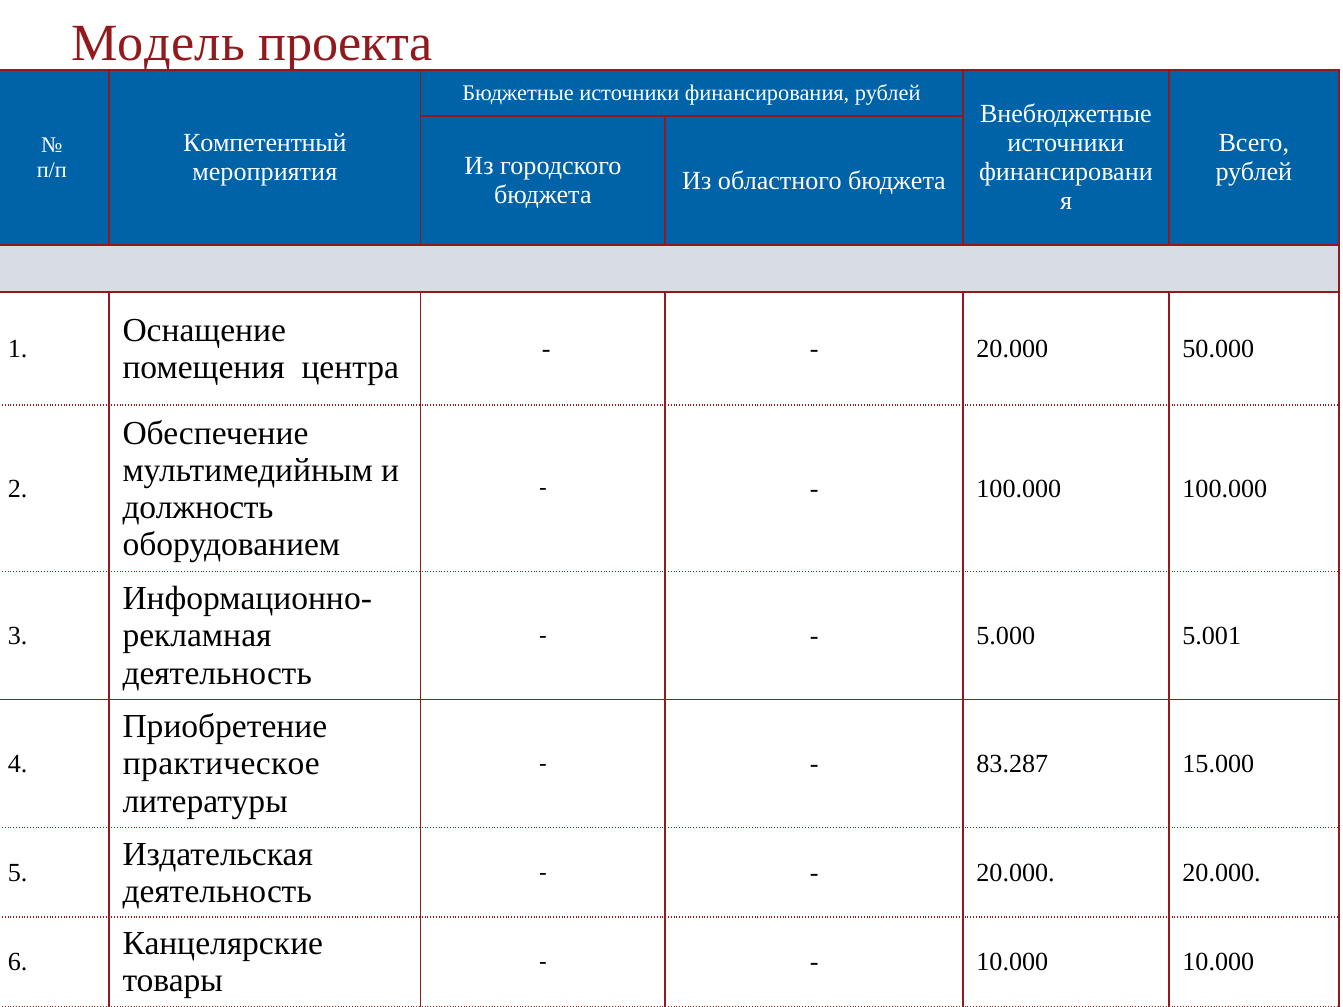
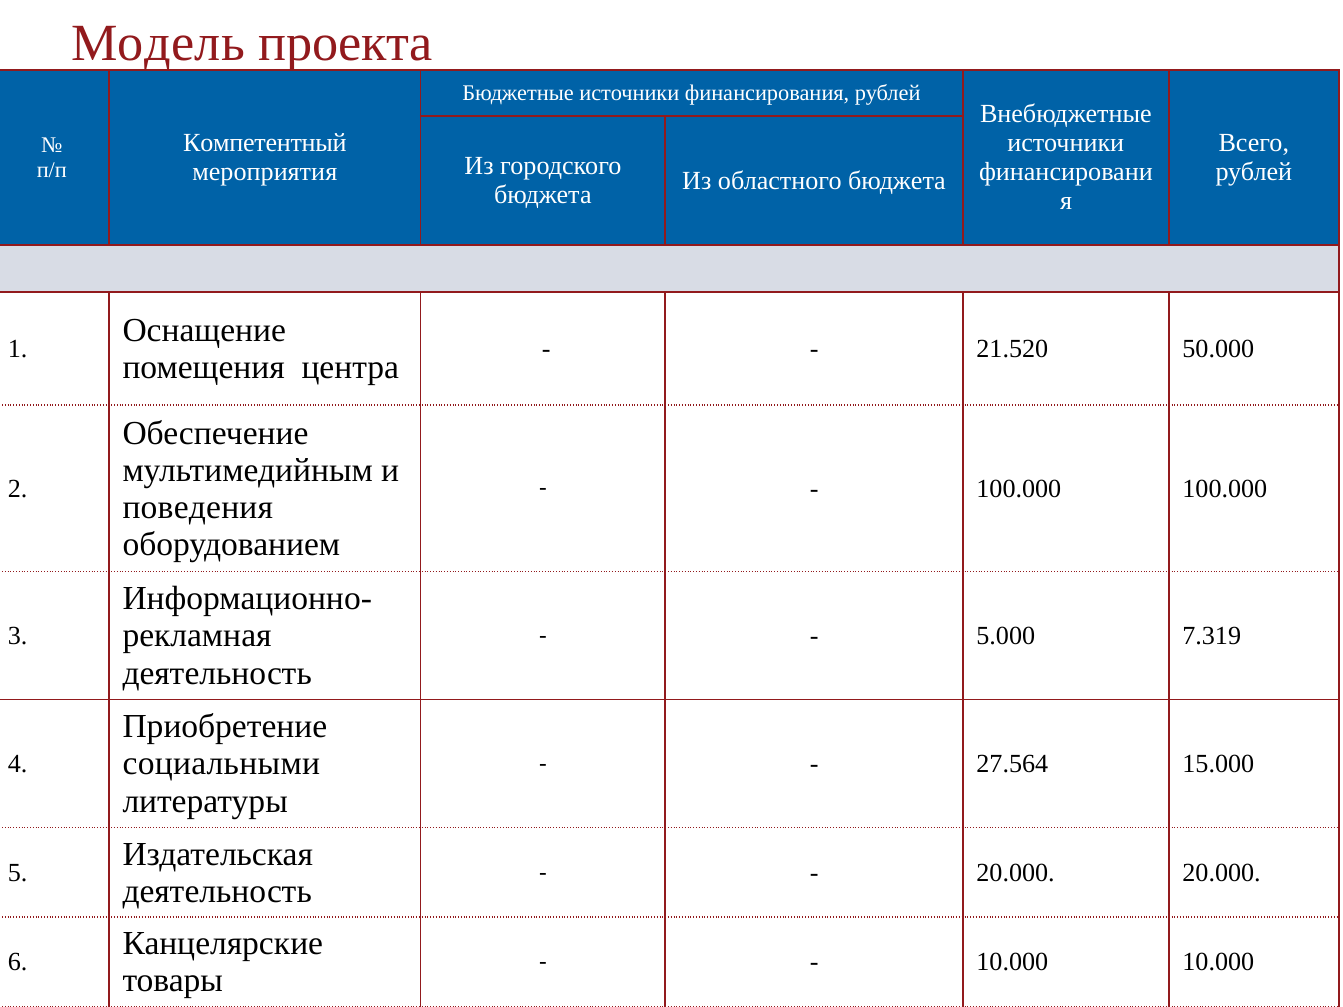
20.000: 20.000 -> 21.520 (1012, 349)
должность: должность -> поведения (198, 507)
5.001: 5.001 -> 7.319 (1212, 636)
практическое: практическое -> социальными (221, 764)
83.287: 83.287 -> 27.564 (1012, 764)
